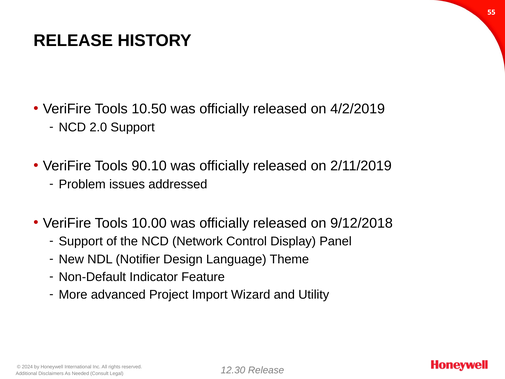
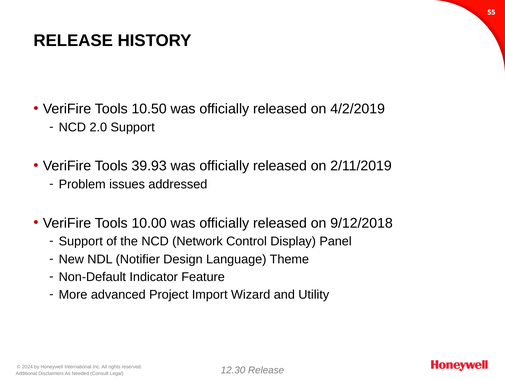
90.10: 90.10 -> 39.93 (149, 166)
